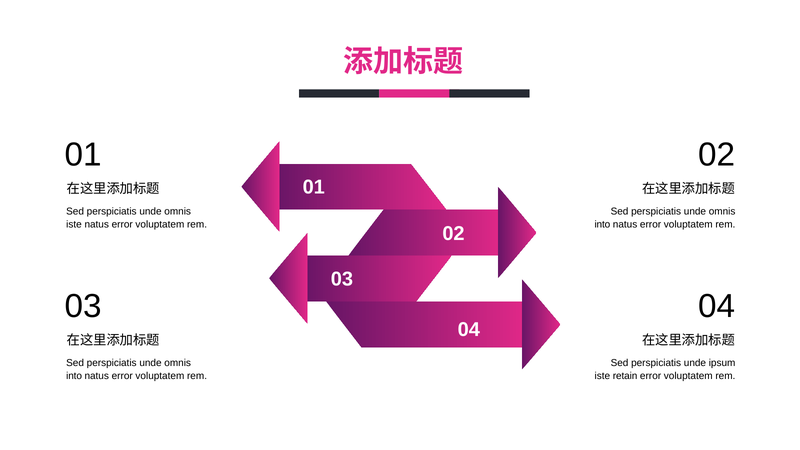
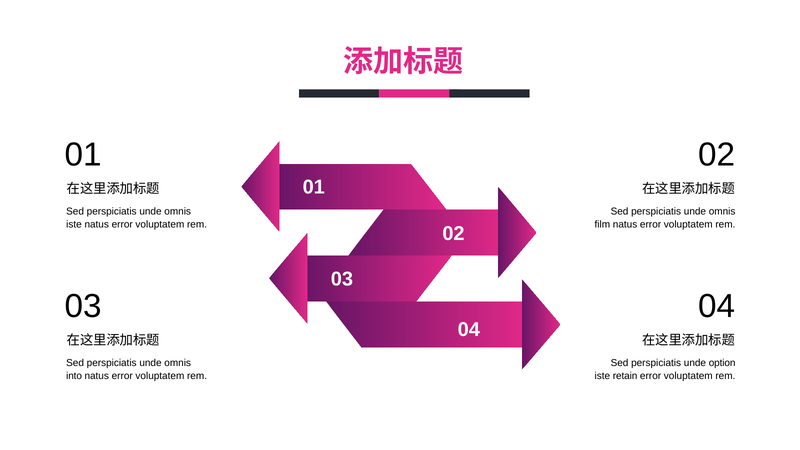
into: into -> film (602, 225)
ipsum: ipsum -> option (722, 363)
